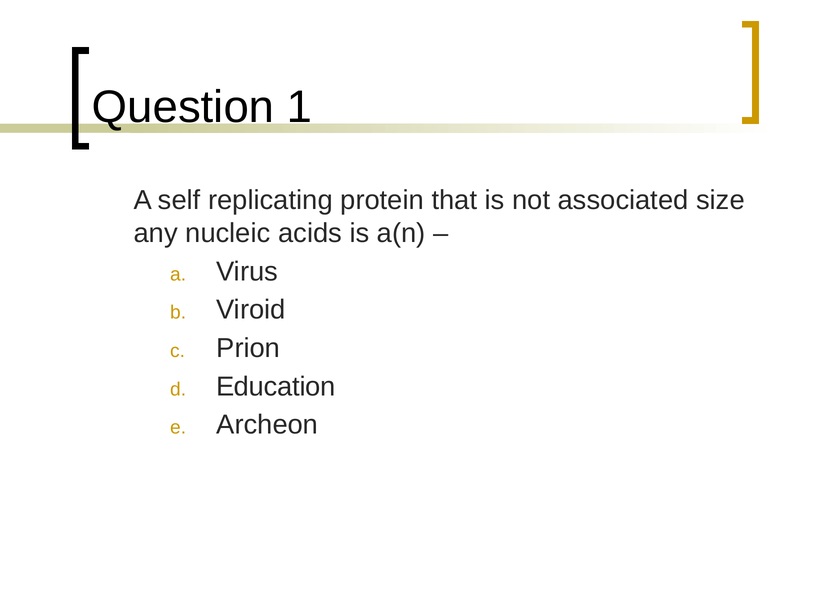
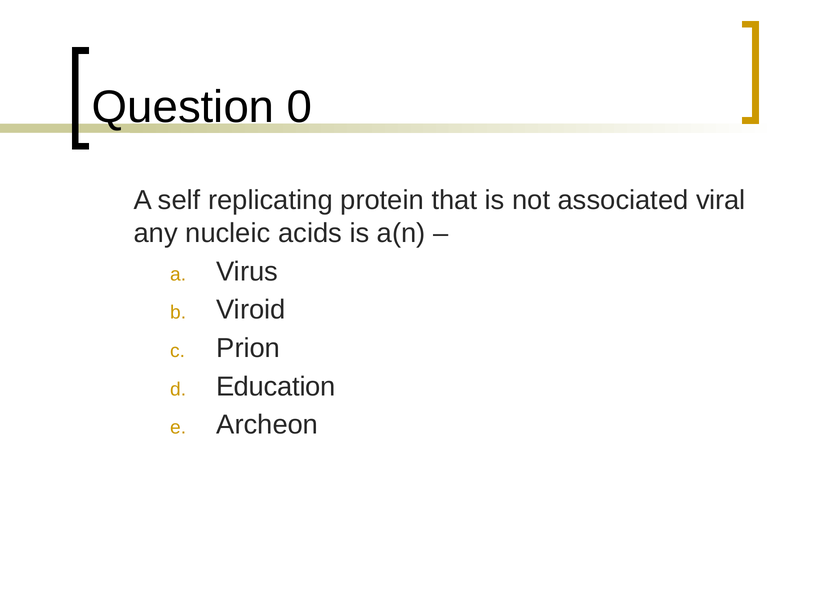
1: 1 -> 0 (300, 107)
size: size -> viral (721, 200)
